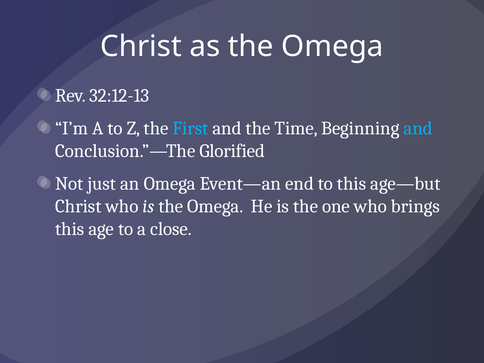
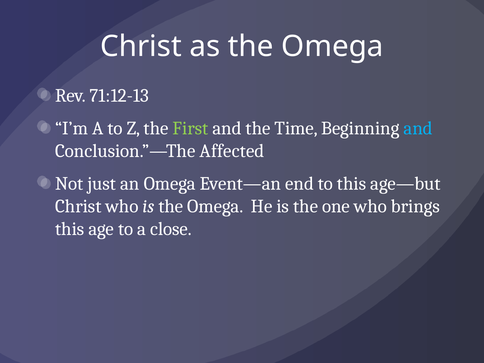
32:12-13: 32:12-13 -> 71:12-13 (119, 96)
First colour: light blue -> light green (190, 128)
Glorified: Glorified -> Affected (232, 151)
